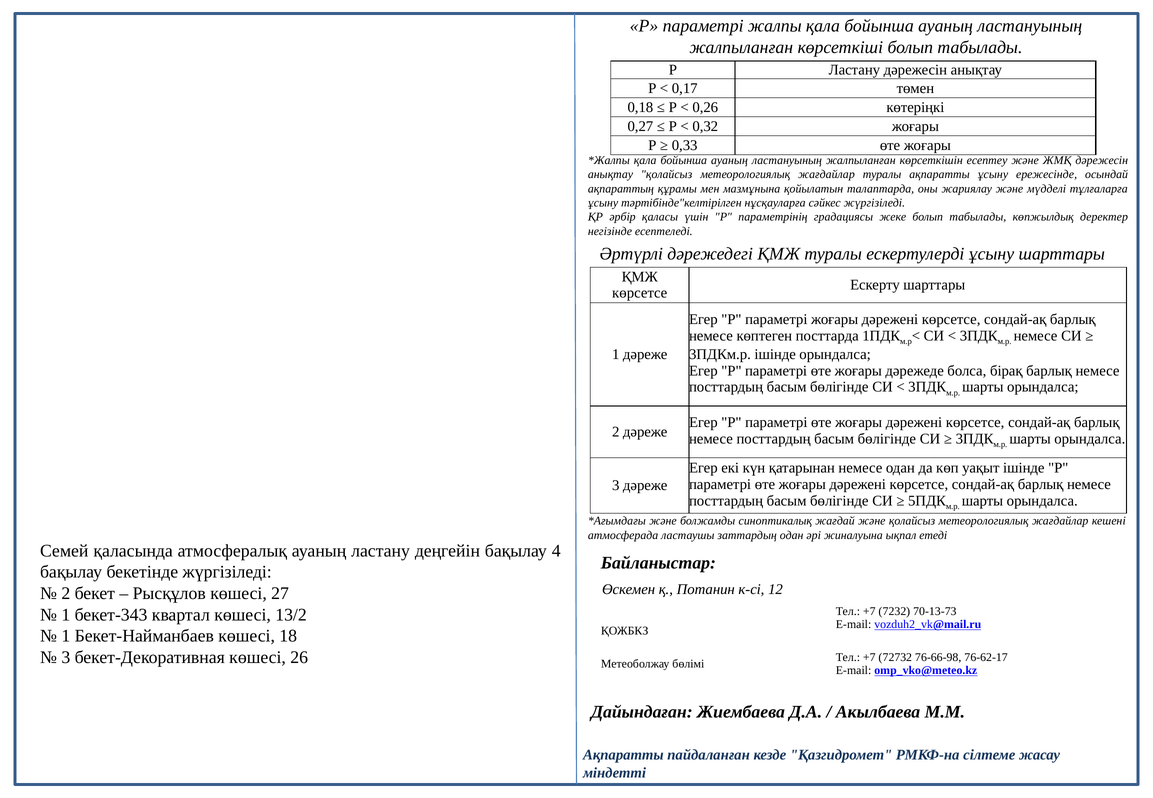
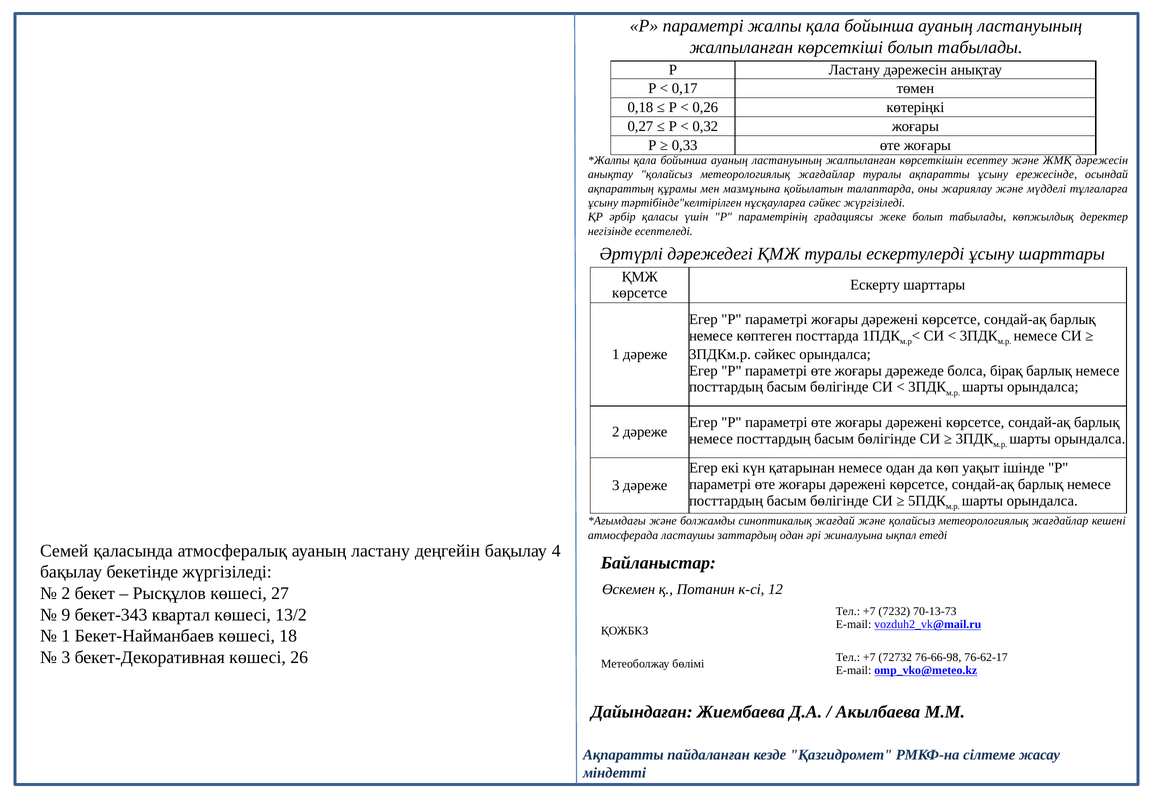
3ПДКм.р ішінде: ішінде -> сәйкес (775, 354)
1: 1 -> 9 (66, 615)
